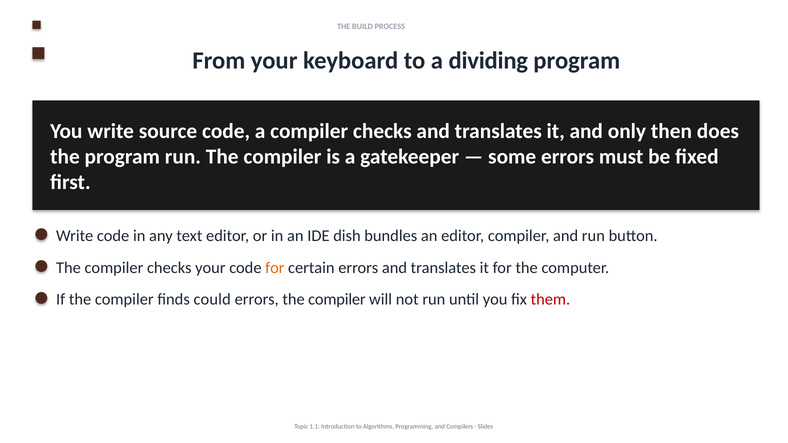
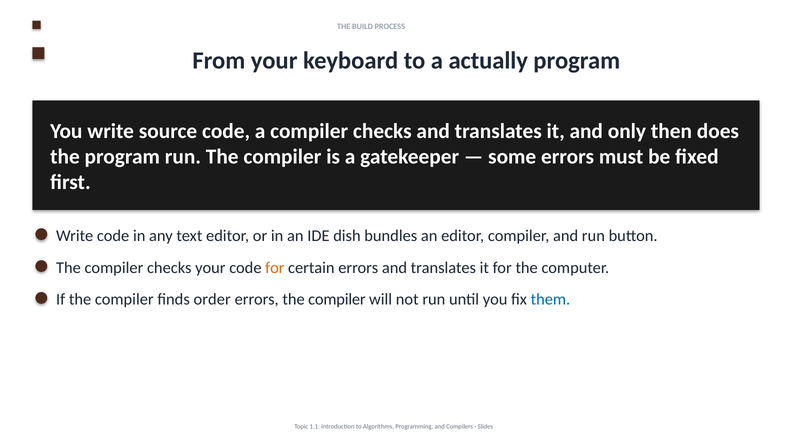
dividing: dividing -> actually (488, 61)
could: could -> order (212, 300)
them colour: red -> blue (550, 300)
